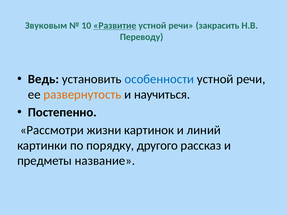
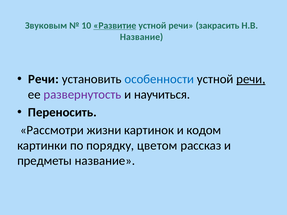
Переводу: Переводу -> Название (142, 37)
Ведь: Ведь -> Речи (43, 79)
речи underline: none -> present (251, 79)
развернутость colour: orange -> purple (82, 95)
Постепенно: Постепенно -> Переносить (62, 112)
линий: линий -> кодом (204, 130)
другого: другого -> цветом (157, 146)
